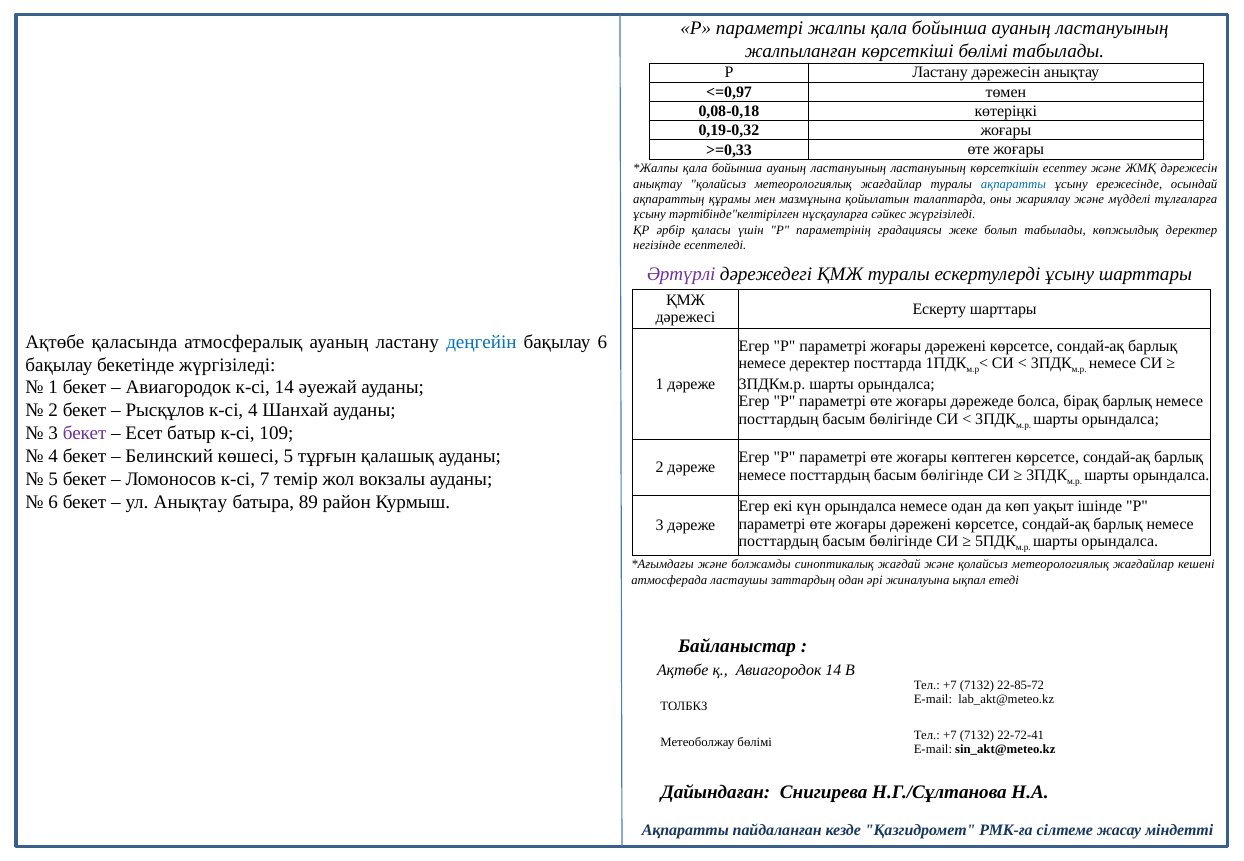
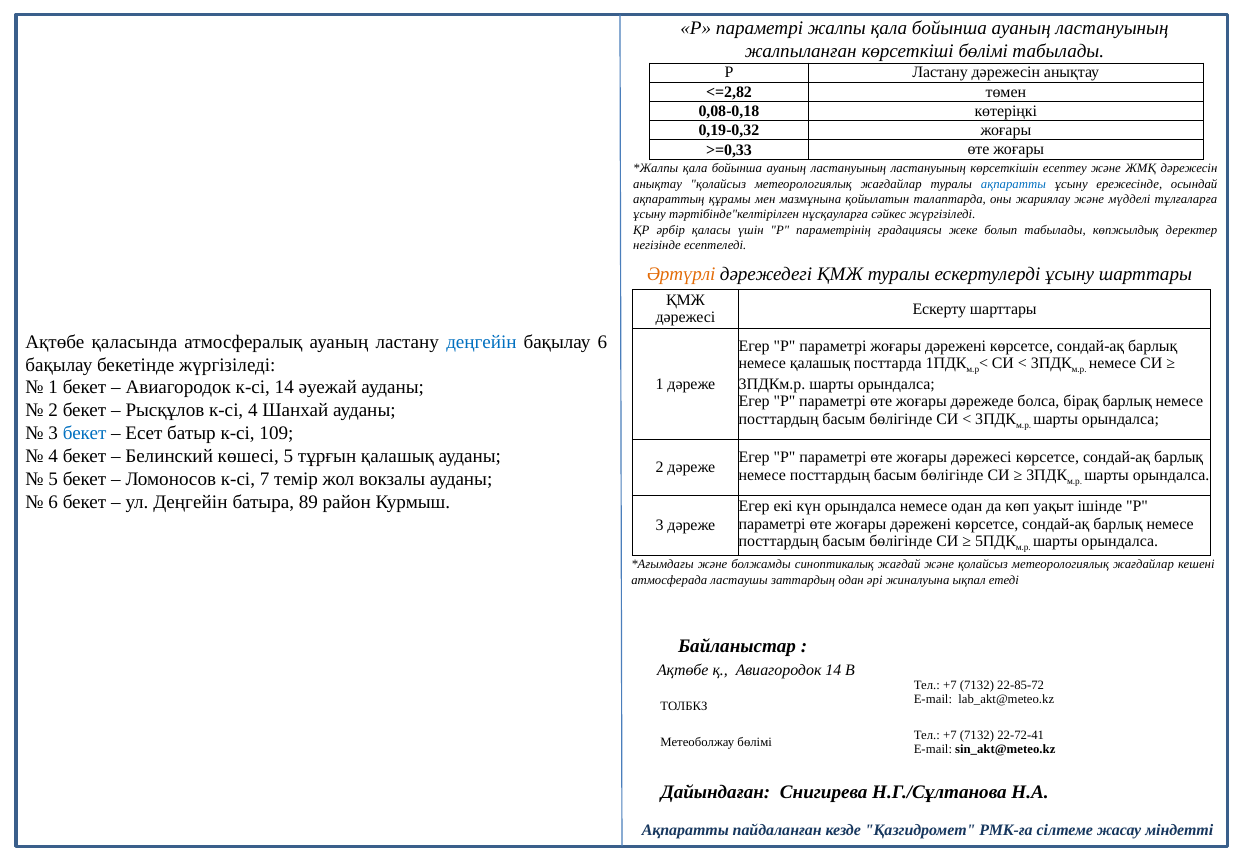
<=0,97: <=0,97 -> <=2,82 (729, 92)
Әртүрлі colour: purple -> orange (681, 275)
немесе деректер: деректер -> қалашық (820, 364)
бекет colour: purple -> blue (85, 434)
жоғары көптеген: көптеген -> дәрежесі (981, 457)
ул Анықтау: Анықтау -> Деңгейін (190, 503)
